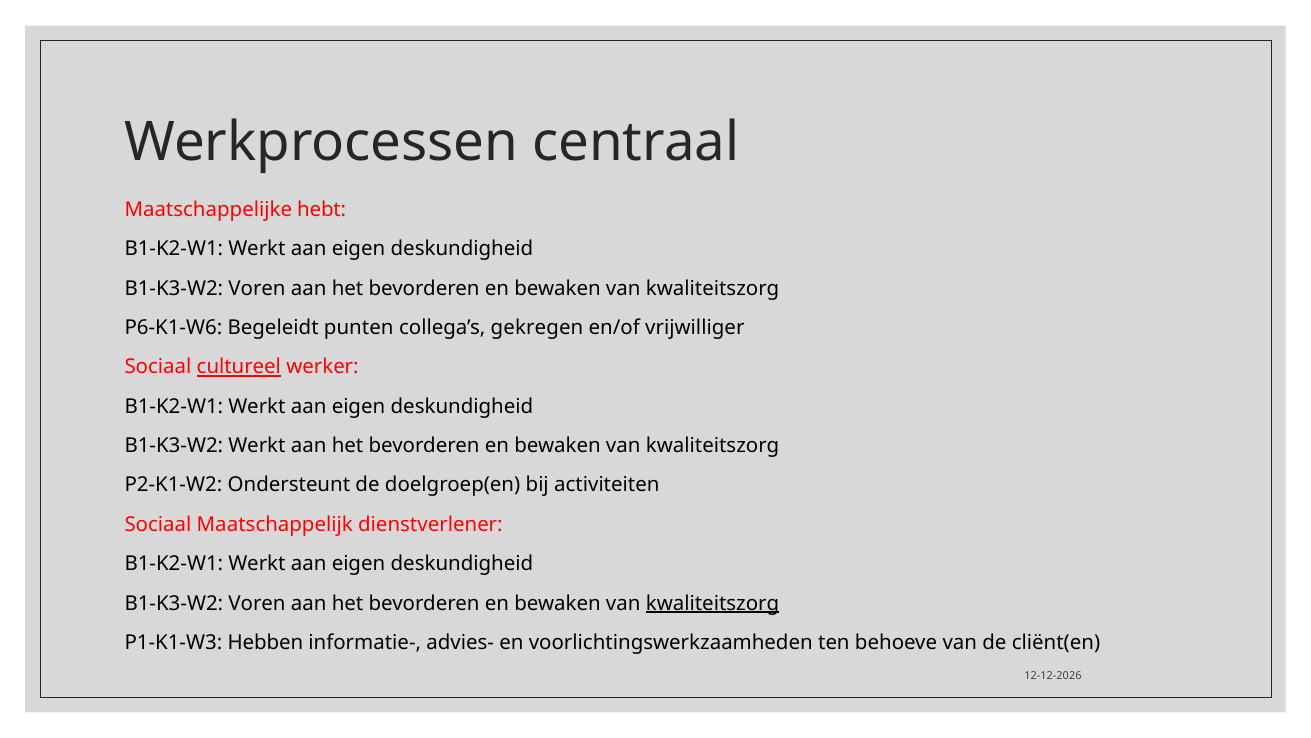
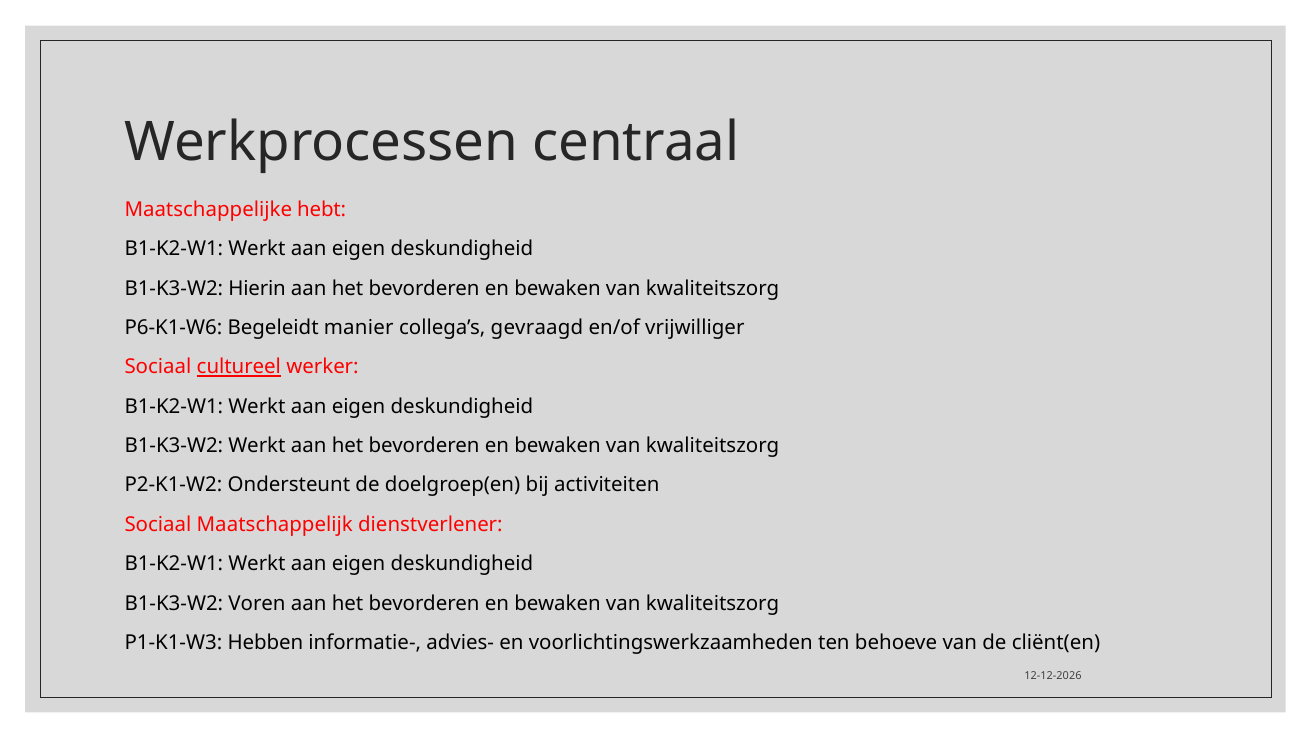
Voren: Voren -> Hierin (257, 288)
punten: punten -> manier (359, 328)
gekregen: gekregen -> gevraagd (537, 328)
kwaliteitszorg underline: present -> none (713, 603)
